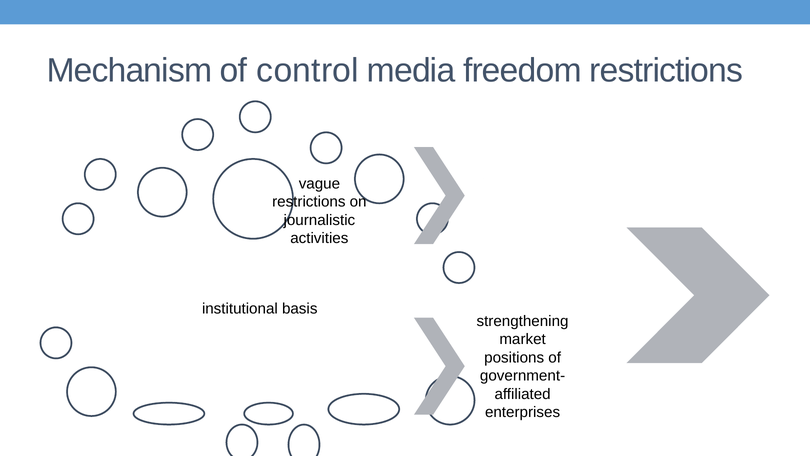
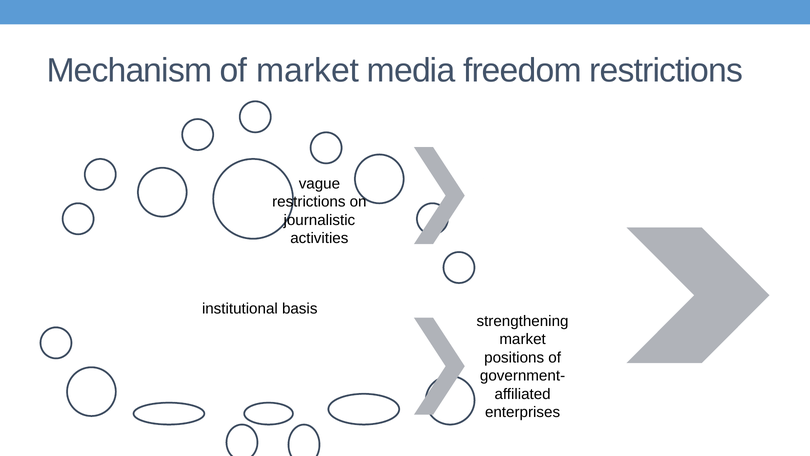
of control: control -> market (308, 71)
